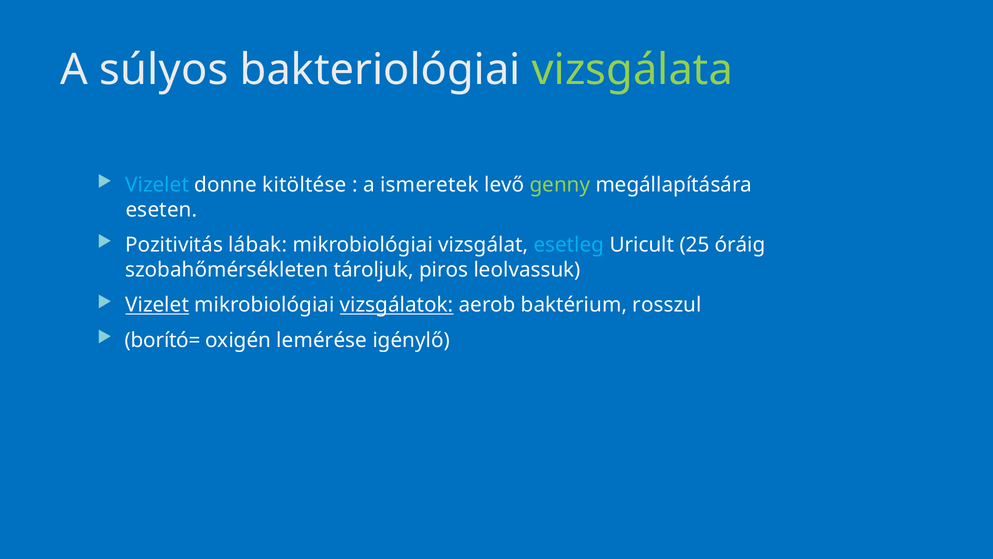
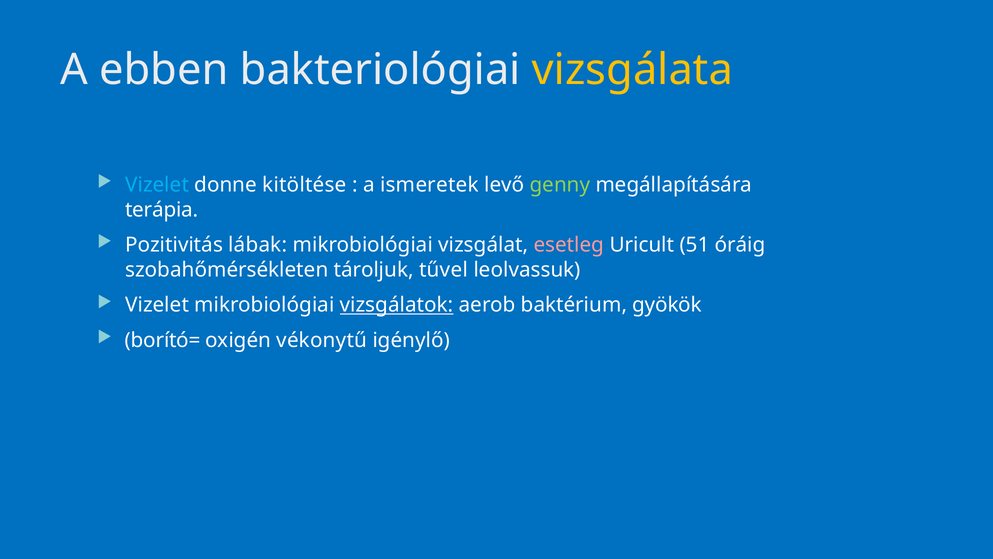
súlyos: súlyos -> ebben (164, 70)
vizsgálata colour: light green -> yellow (632, 70)
eseten: eseten -> terápia (162, 210)
esetleg colour: light blue -> pink (569, 245)
25: 25 -> 51 (695, 245)
piros: piros -> tűvel (444, 270)
Vizelet underline: present -> none (157, 305)
rosszul: rosszul -> gyökök (667, 305)
lemérése: lemérése -> vékonytű (322, 340)
